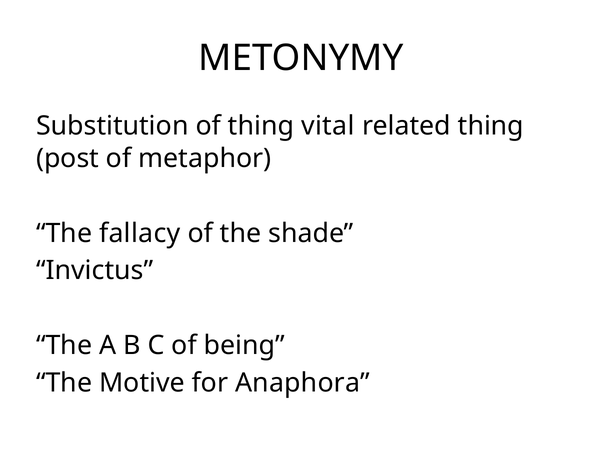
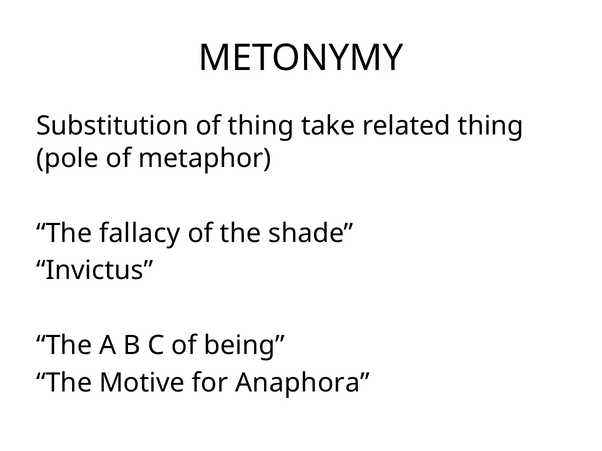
vital: vital -> take (328, 126)
post: post -> pole (68, 158)
